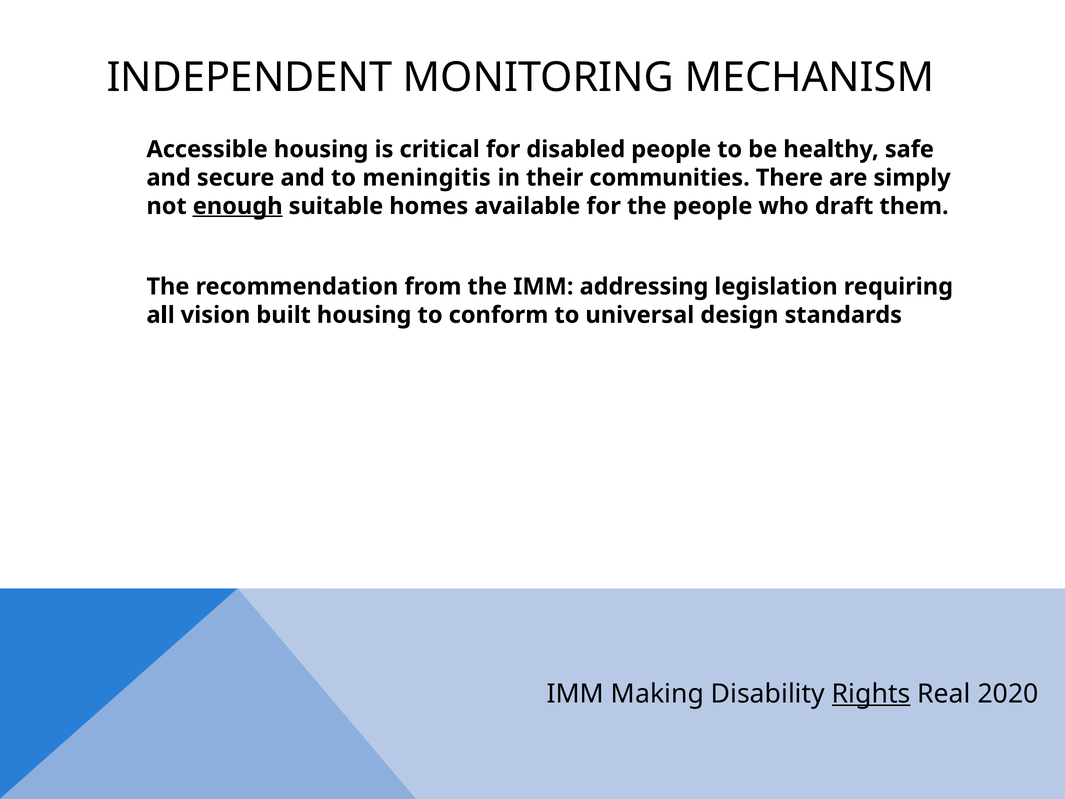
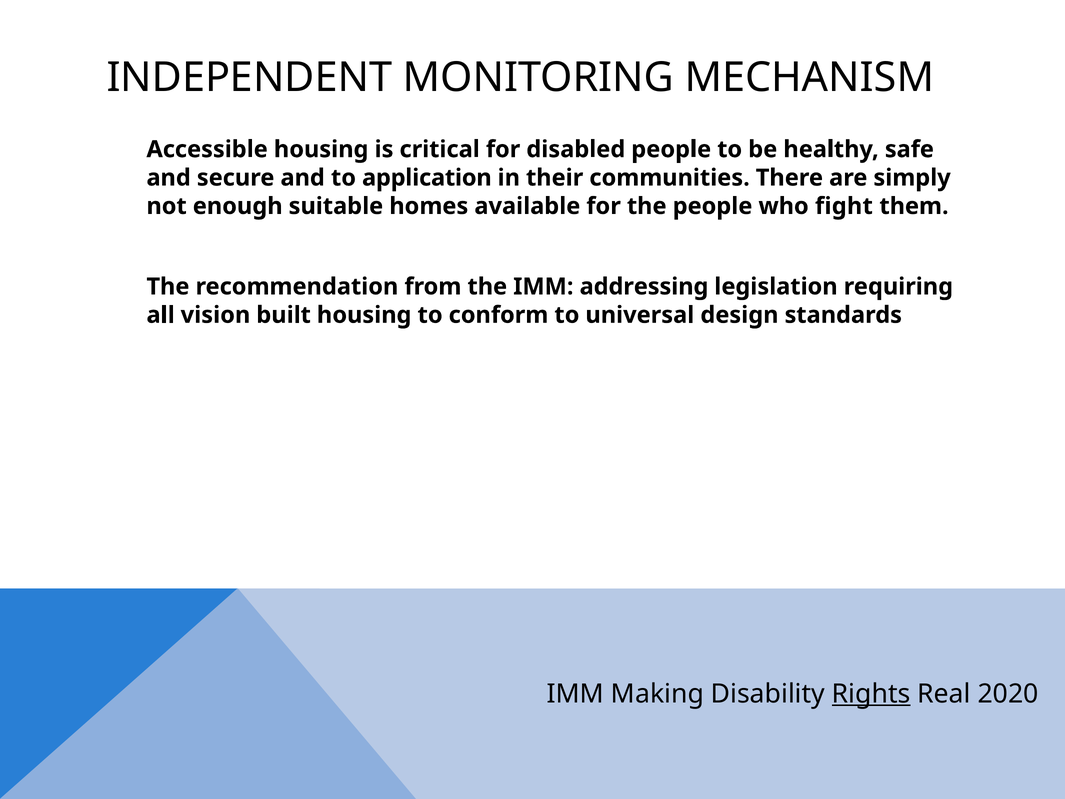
meningitis: meningitis -> application (427, 178)
enough underline: present -> none (238, 206)
draft: draft -> fight (844, 206)
